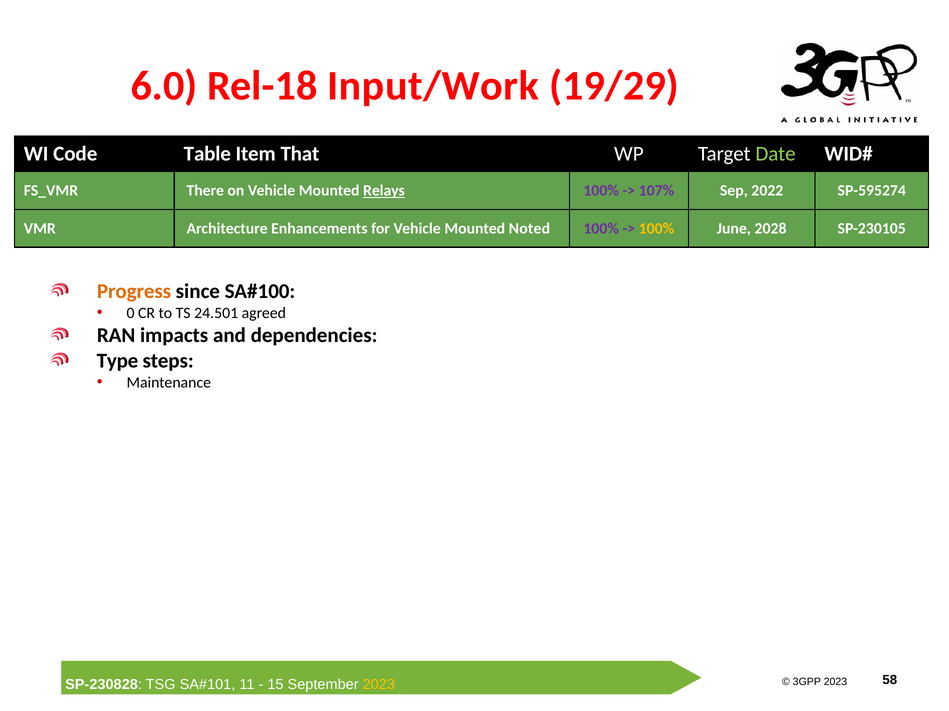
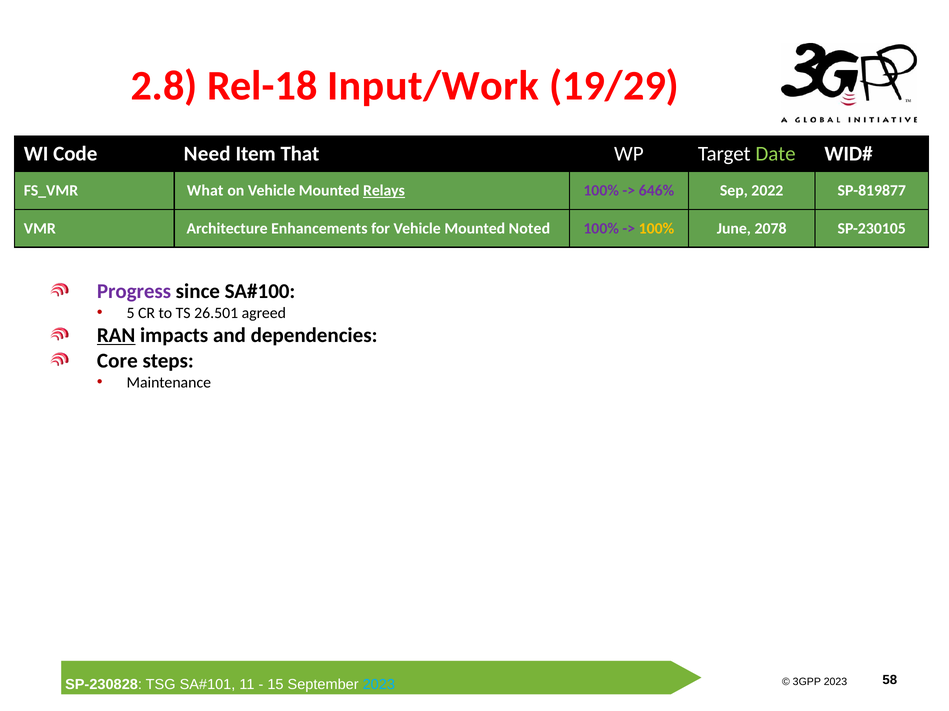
6.0: 6.0 -> 2.8 (164, 86)
Table: Table -> Need (207, 154)
There: There -> What (205, 191)
107%: 107% -> 646% (656, 191)
SP-595274: SP-595274 -> SP-819877 (872, 191)
2028: 2028 -> 2078 (771, 229)
Progress colour: orange -> purple (134, 292)
0: 0 -> 5 (131, 313)
24.501: 24.501 -> 26.501 (216, 313)
RAN underline: none -> present (116, 336)
Type: Type -> Core (117, 361)
2023 colour: yellow -> light blue (379, 685)
